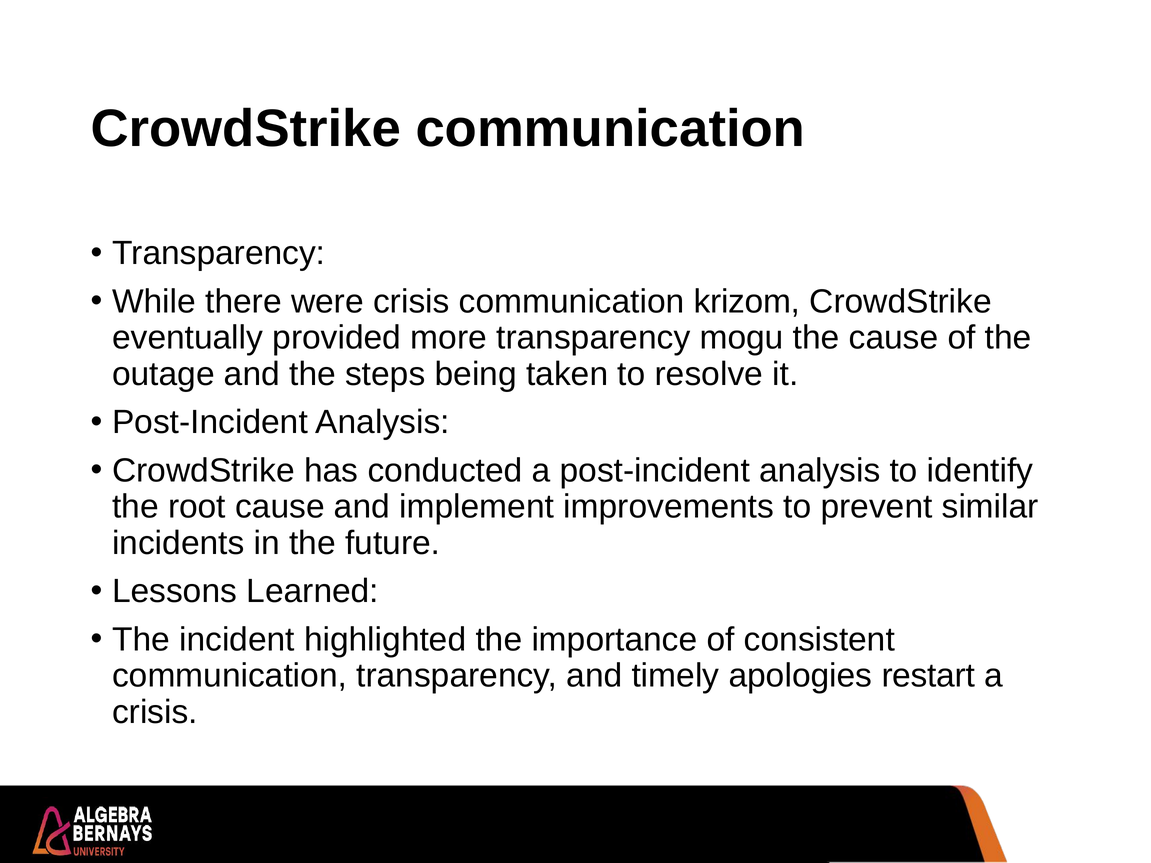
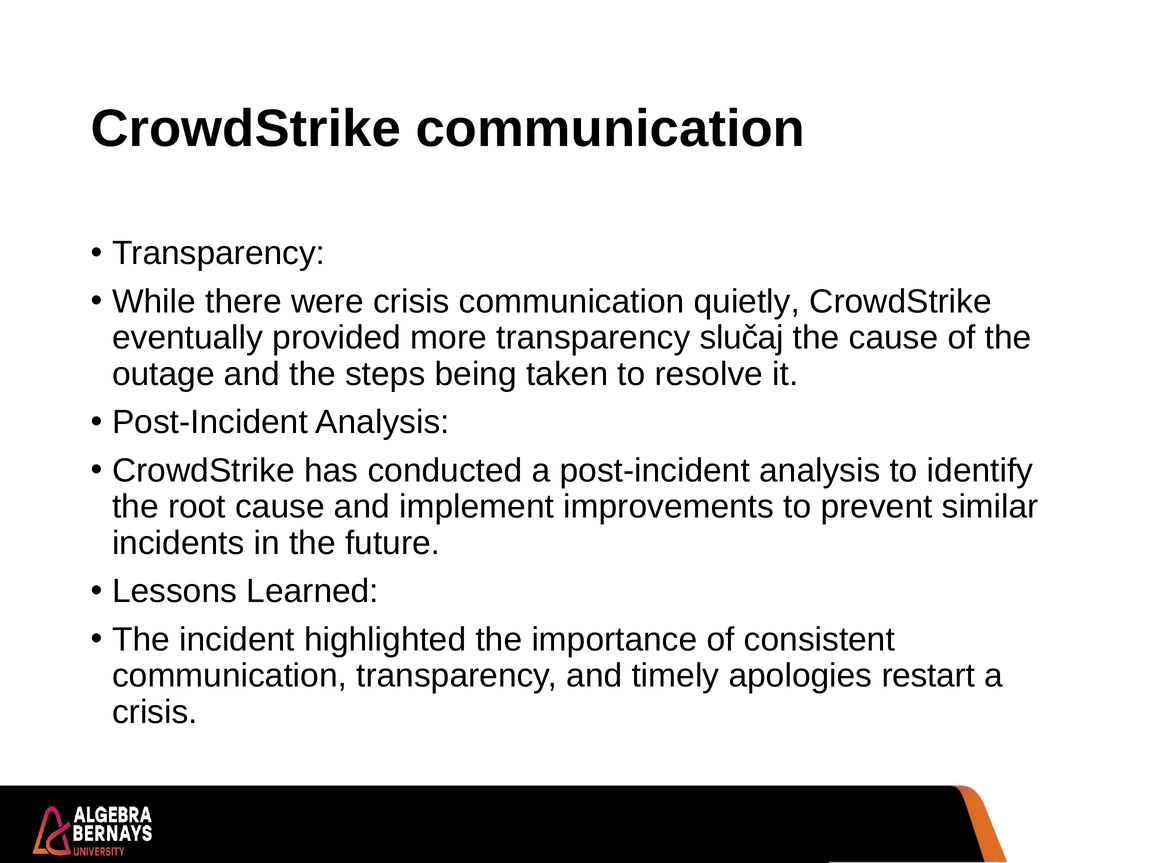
krizom: krizom -> quietly (747, 302)
mogu: mogu -> slučaj (742, 338)
